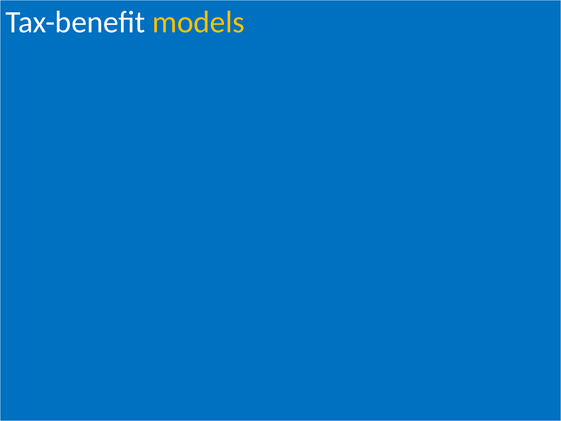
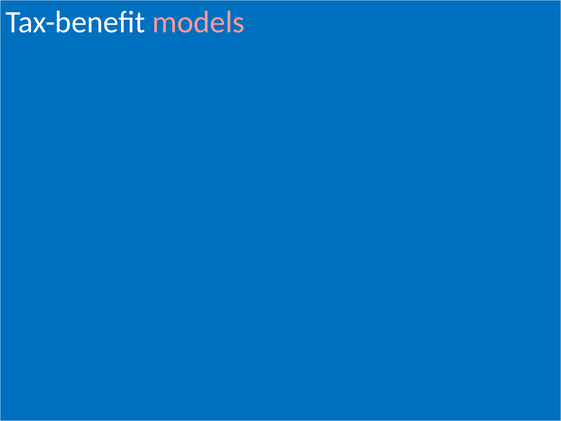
models colour: yellow -> pink (198, 22)
